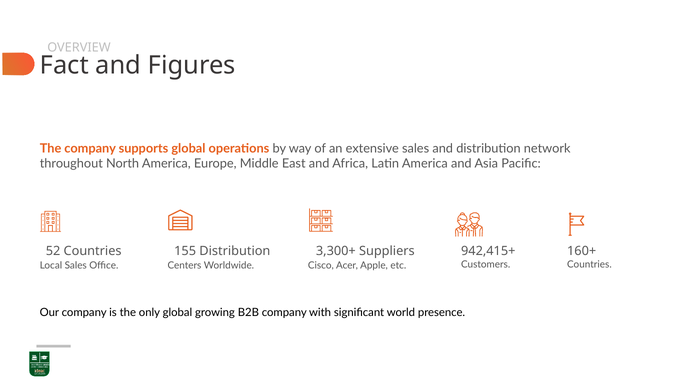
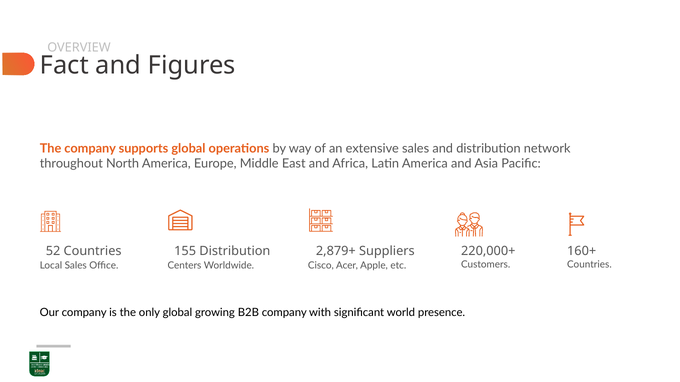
3,300+: 3,300+ -> 2,879+ (336, 251)
942,415+: 942,415+ -> 220,000+ (488, 251)
